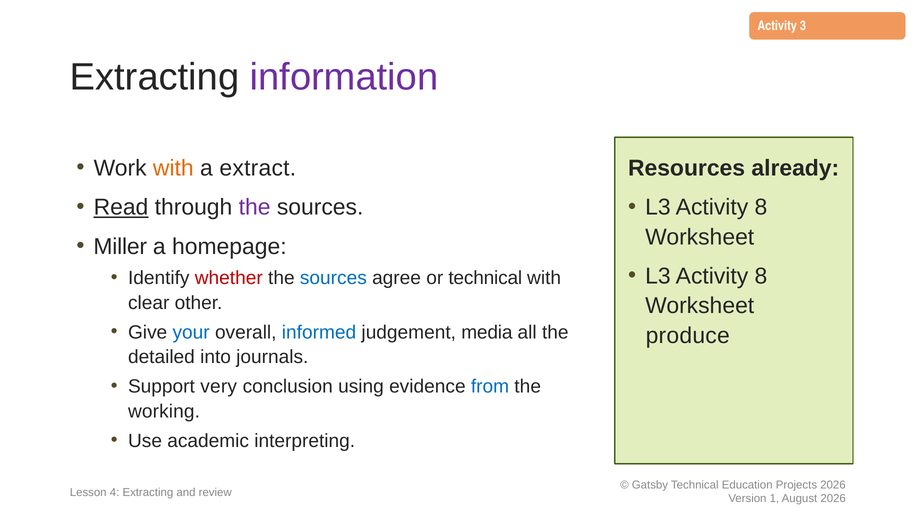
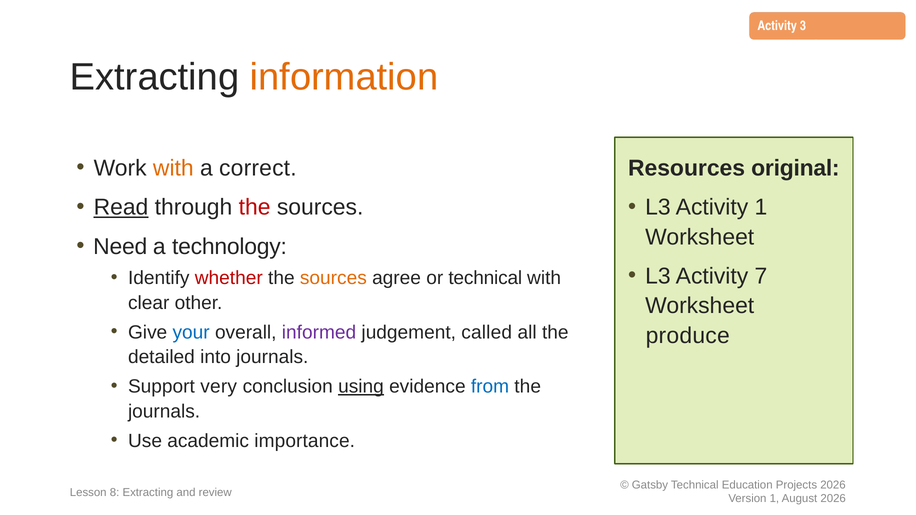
information colour: purple -> orange (344, 77)
extract: extract -> correct (258, 168)
already: already -> original (795, 168)
the colour: purple -> red (255, 207)
8: 8 -> 1 (761, 207)
Miller: Miller -> Need (120, 247)
homepage: homepage -> technology (229, 247)
8: 8 -> 7 (761, 276)
sources colour: blue -> orange (333, 278)
informed colour: blue -> purple (319, 332)
media: media -> called (487, 332)
using underline: none -> present (361, 387)
working: working -> journals (164, 411)
interpreting: interpreting -> importance (305, 441)
4: 4 -> 8 (115, 493)
